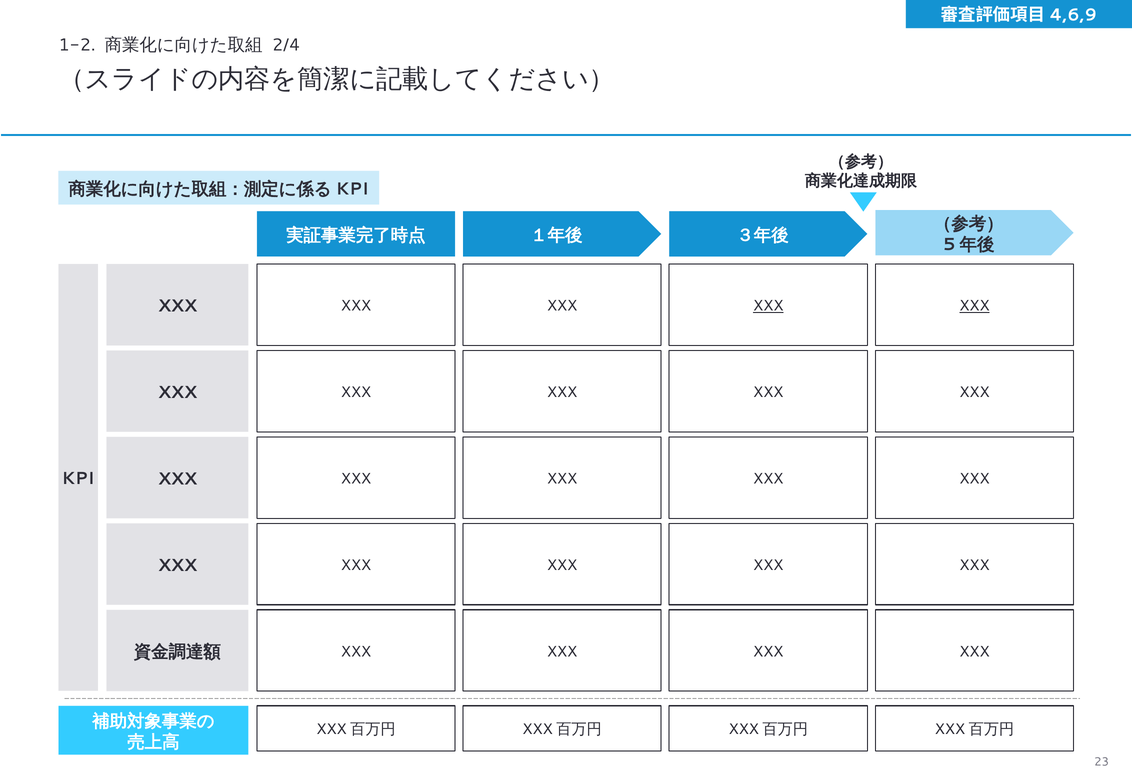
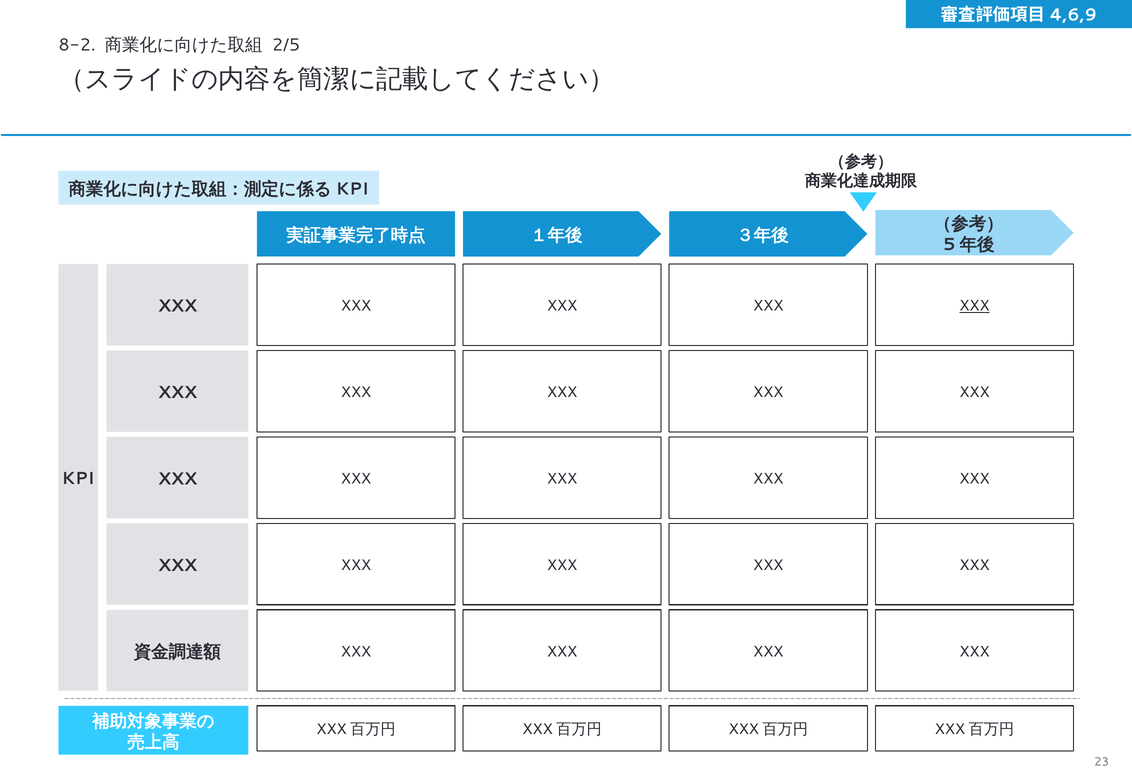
1-2: 1-2 -> 8-2 (77, 45)
2/4: 2/4 -> 2/5 (286, 45)
XXX underline: present -> none (768, 306)
